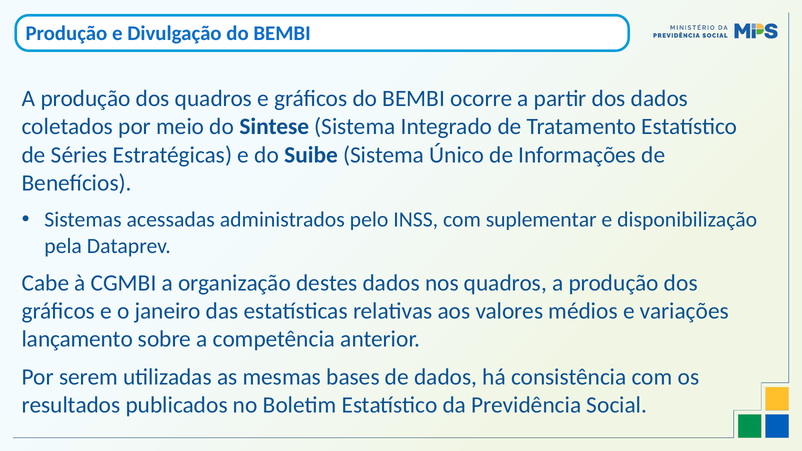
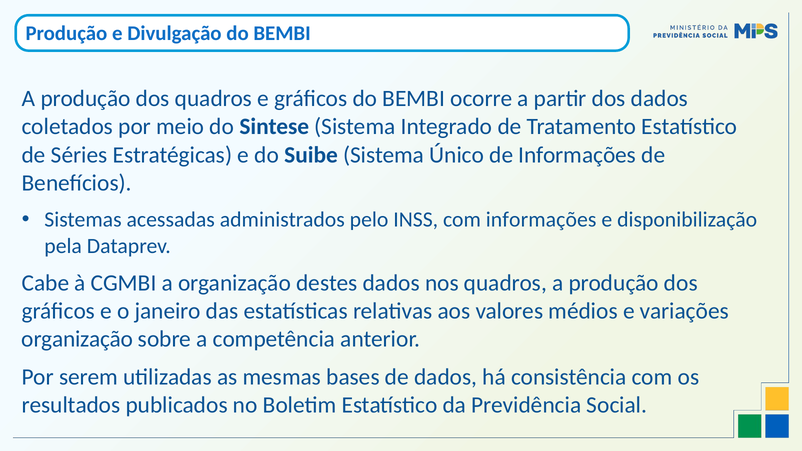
com suplementar: suplementar -> informações (541, 220)
lançamento: lançamento -> organização (77, 339)
